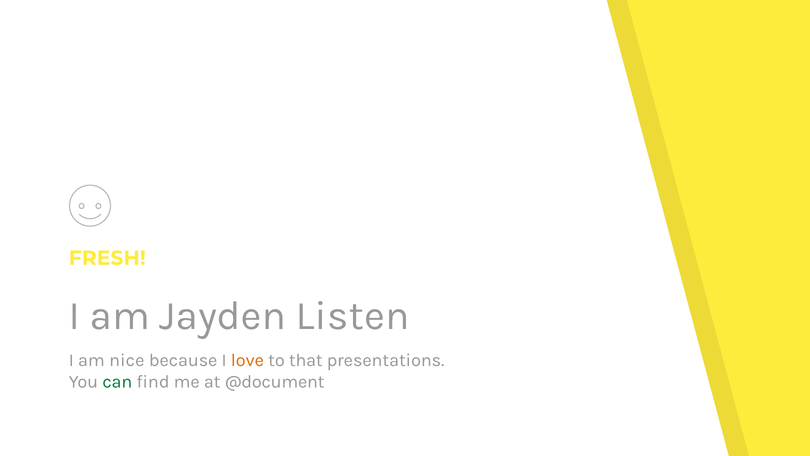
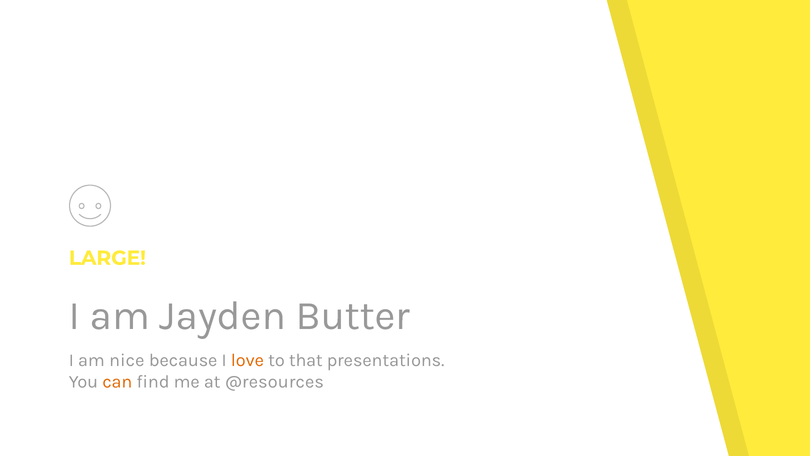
FRESH: FRESH -> LARGE (107, 258)
Listen: Listen -> Butter (353, 316)
can colour: green -> orange (117, 382)
@document: @document -> @resources (274, 382)
